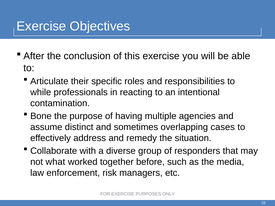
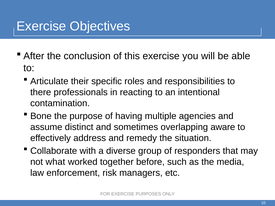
while: while -> there (41, 92)
cases: cases -> aware (223, 127)
